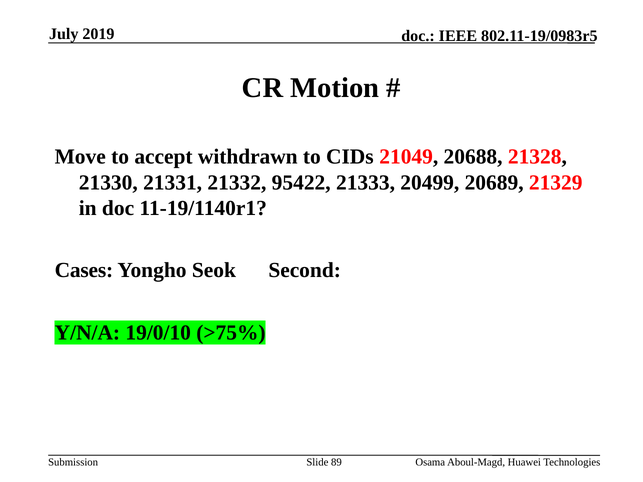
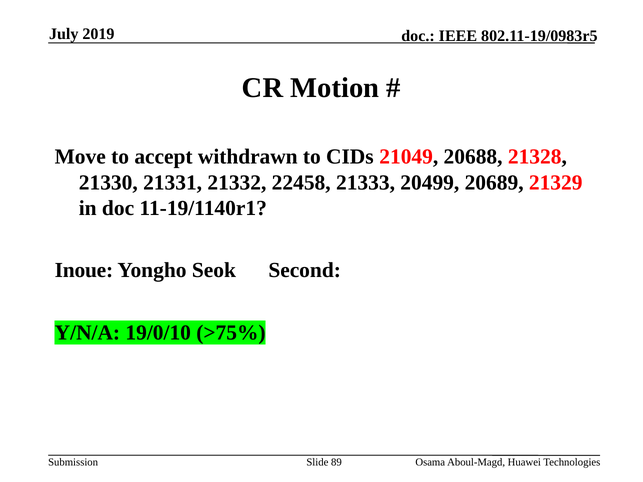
95422: 95422 -> 22458 (301, 183)
Cases: Cases -> Inoue (84, 271)
